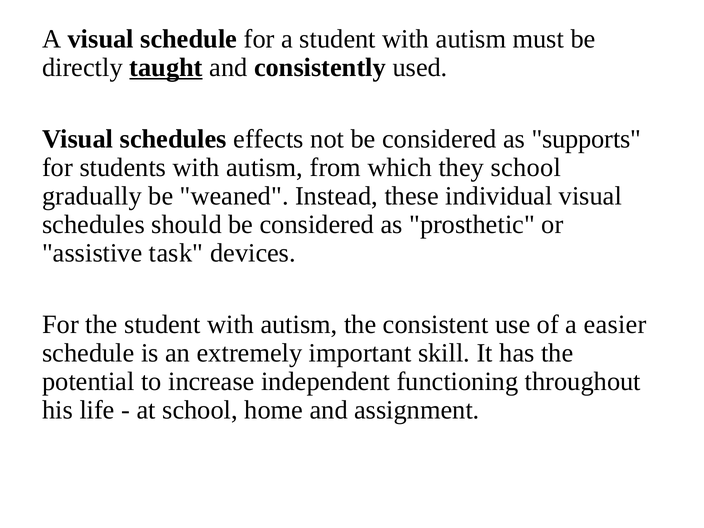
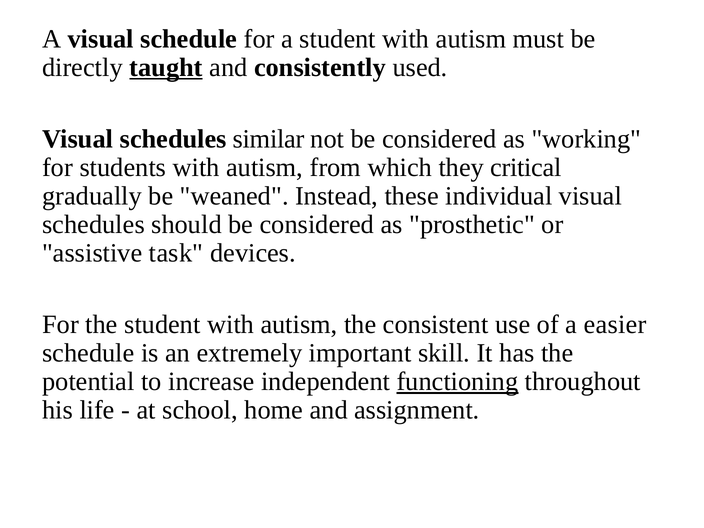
effects: effects -> similar (269, 139)
supports: supports -> working (586, 139)
they school: school -> critical (526, 167)
functioning underline: none -> present (457, 382)
